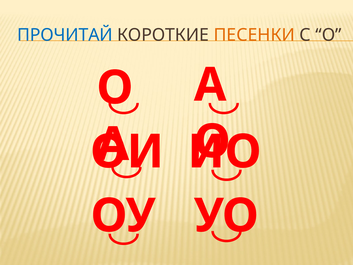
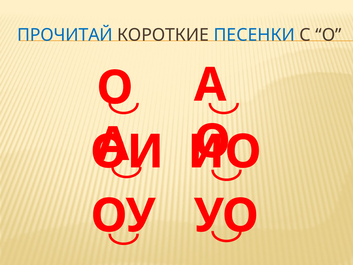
ПЕСЕНКИ colour: orange -> blue (254, 35)
